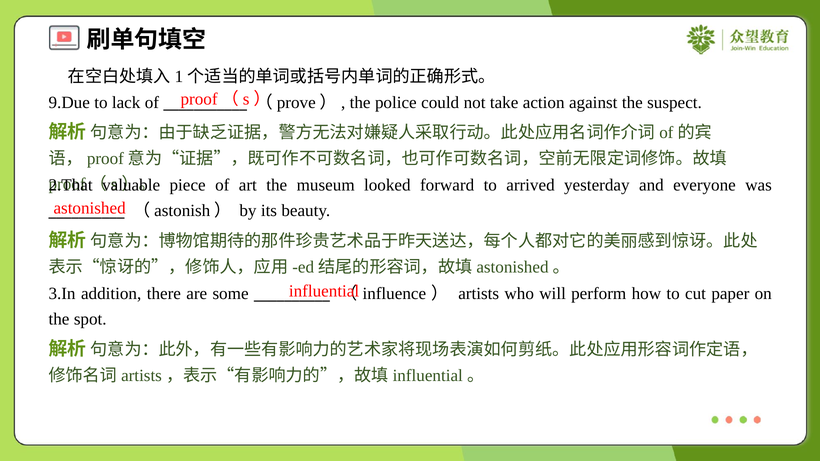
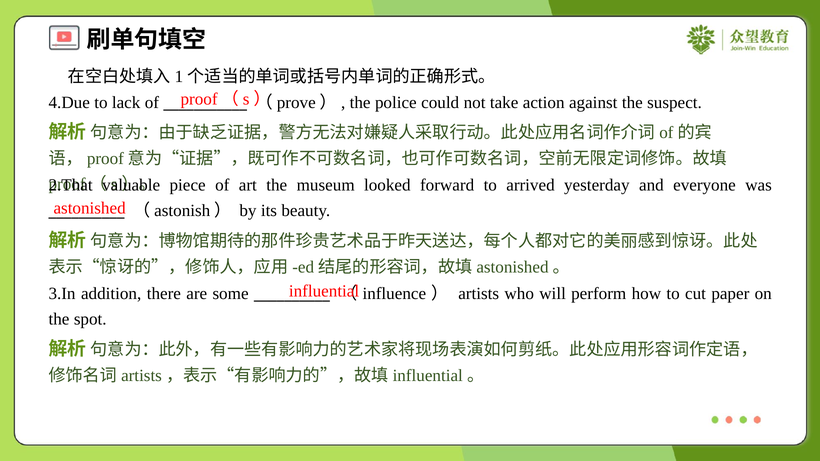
9.Due: 9.Due -> 4.Due (69, 102)
